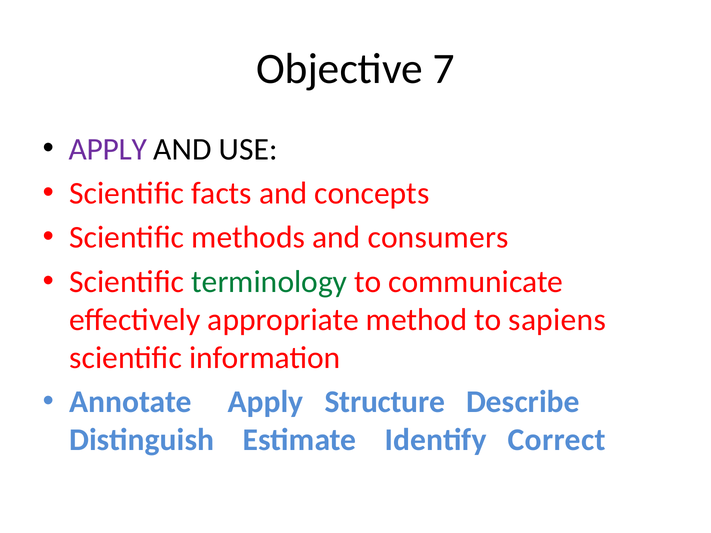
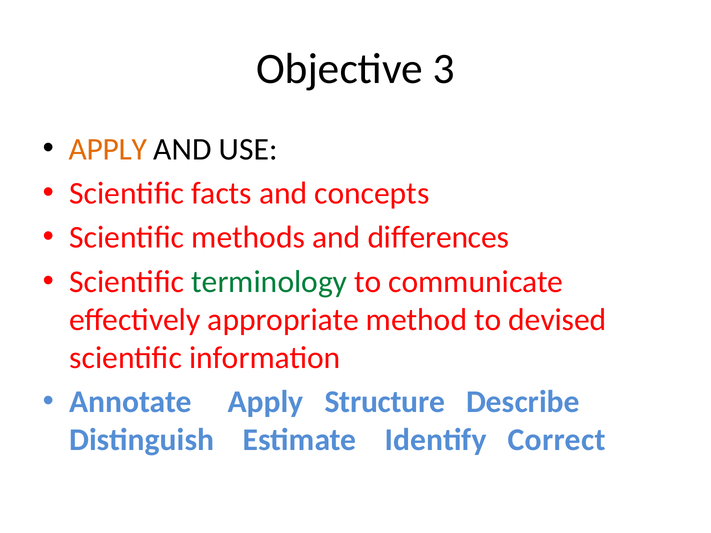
7: 7 -> 3 (444, 69)
APPLY colour: purple -> orange (108, 149)
consumers: consumers -> differences (438, 238)
sapiens: sapiens -> devised (557, 320)
